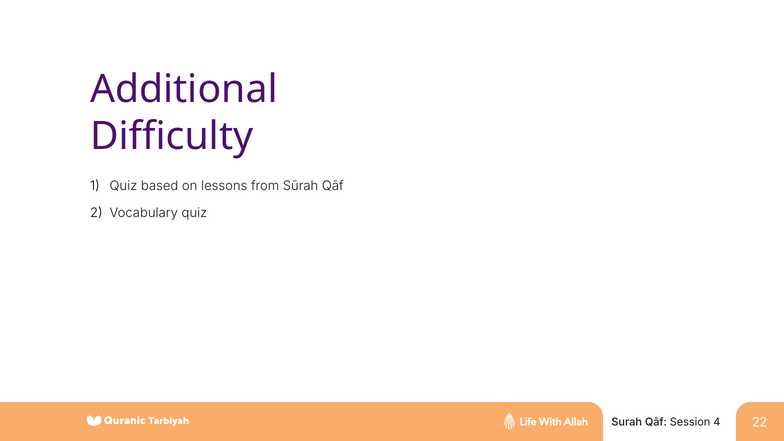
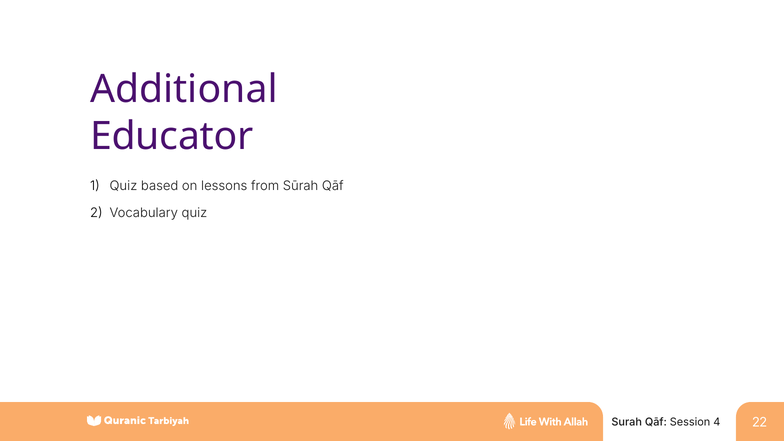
Difficulty: Difficulty -> Educator (172, 136)
